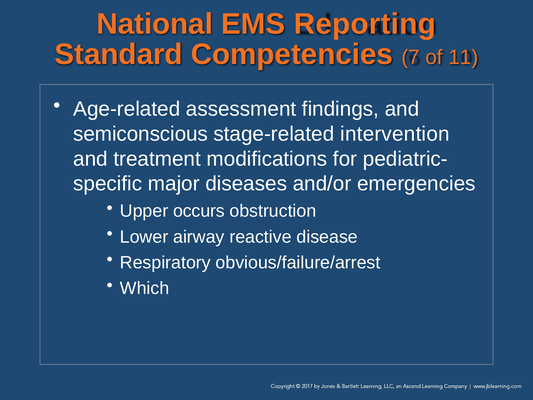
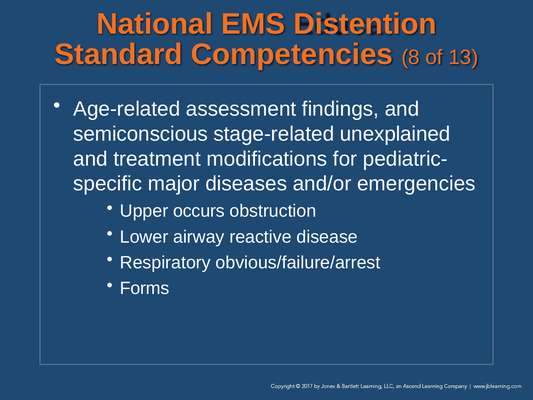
Reporting: Reporting -> Distention (365, 24)
7: 7 -> 8 (411, 57)
11: 11 -> 13 (463, 57)
intervention: intervention -> unexplained (395, 134)
Which: Which -> Forms (145, 288)
